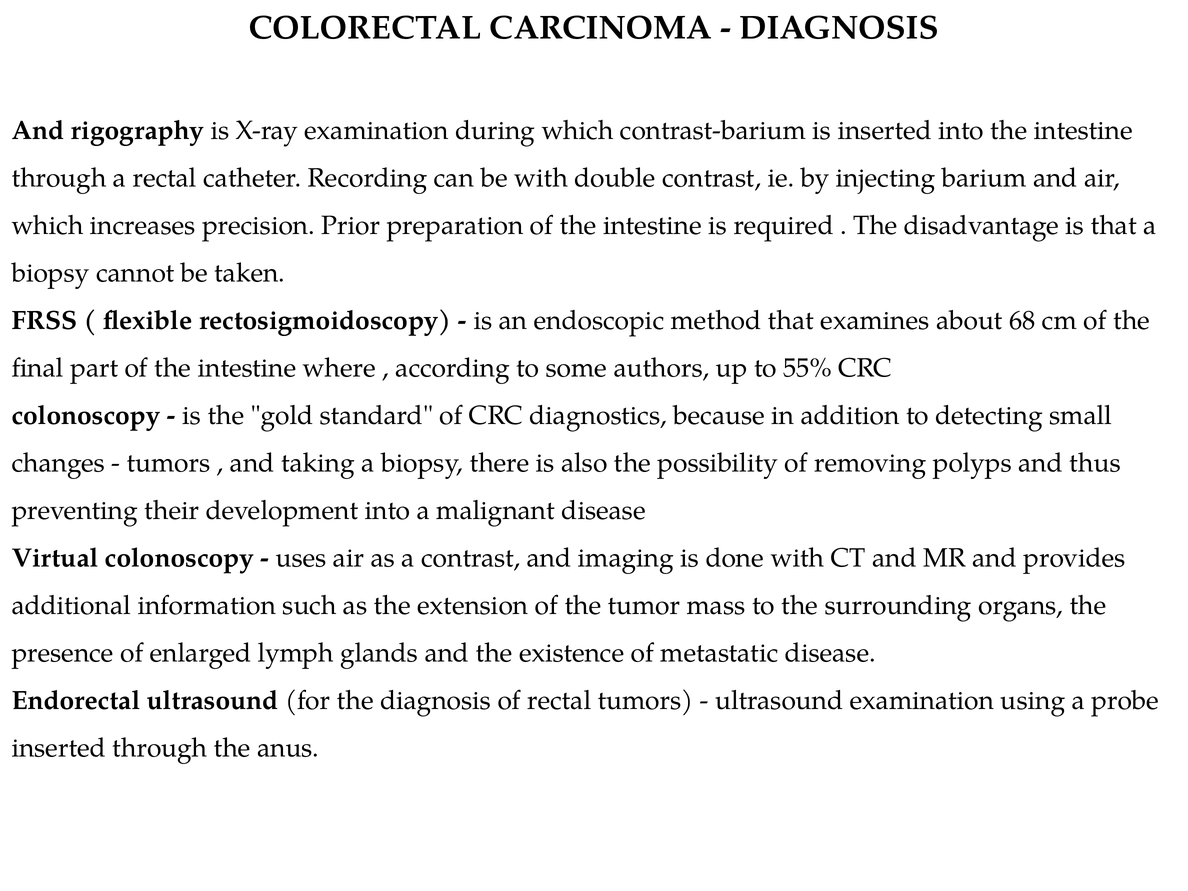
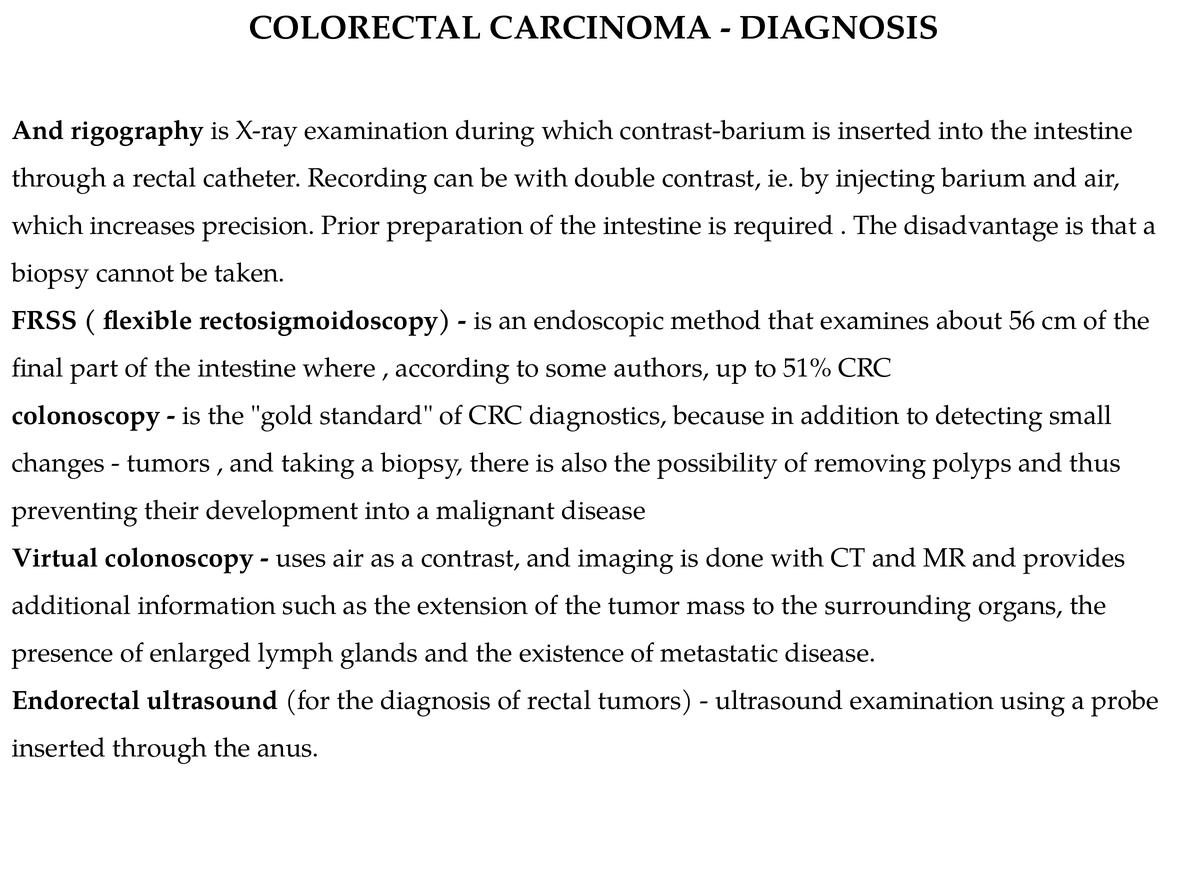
68: 68 -> 56 (1022, 321)
55%: 55% -> 51% (808, 368)
